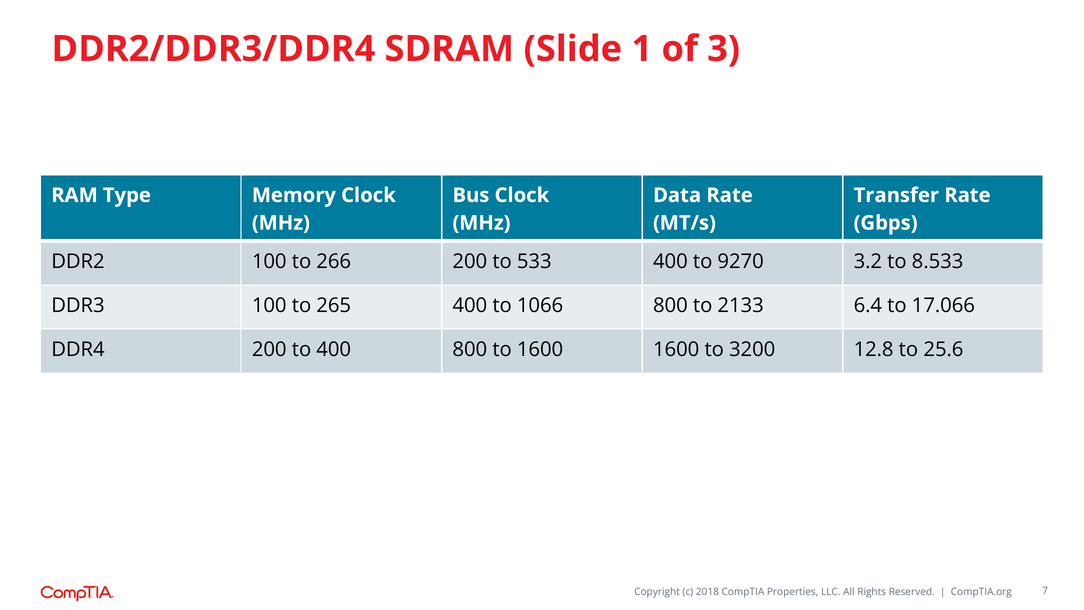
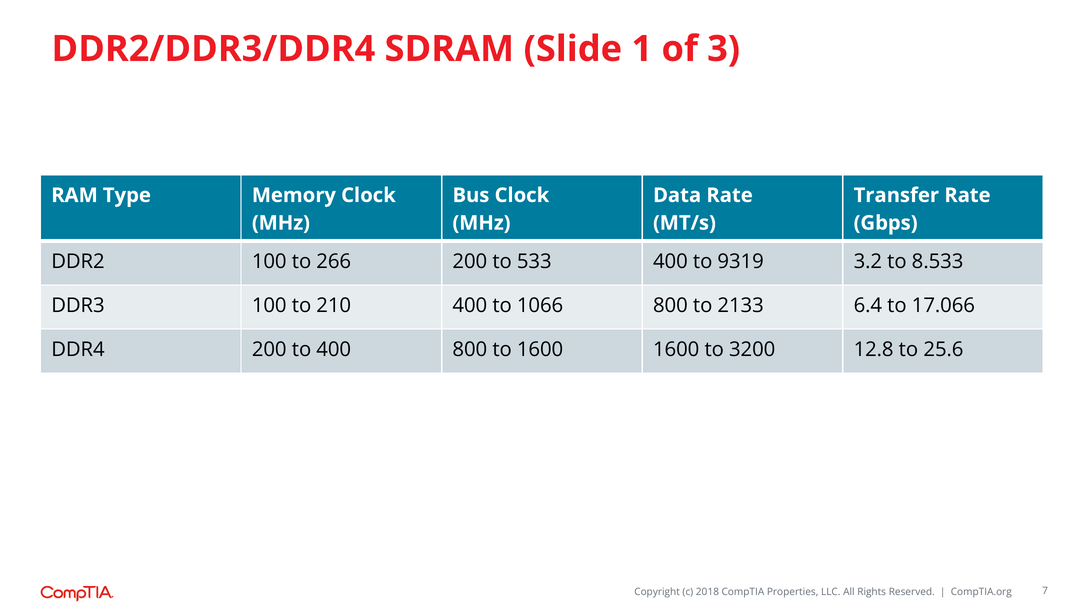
9270: 9270 -> 9319 (741, 261)
265: 265 -> 210 (334, 305)
